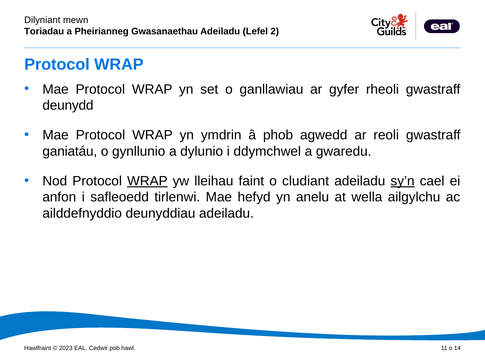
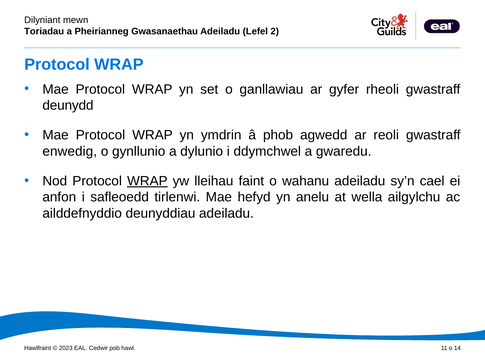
ganiatáu: ganiatáu -> enwedig (70, 151)
cludiant: cludiant -> wahanu (306, 181)
sy’n underline: present -> none (403, 181)
